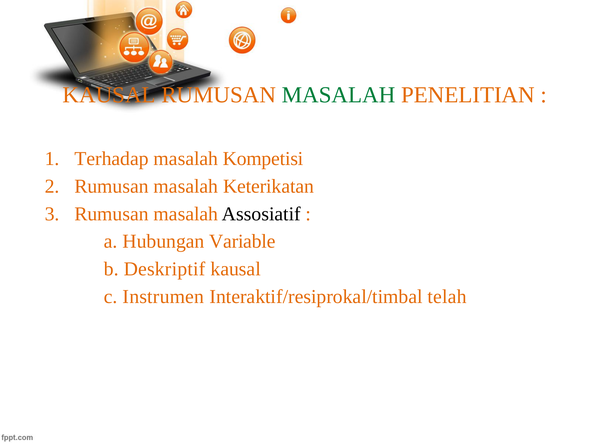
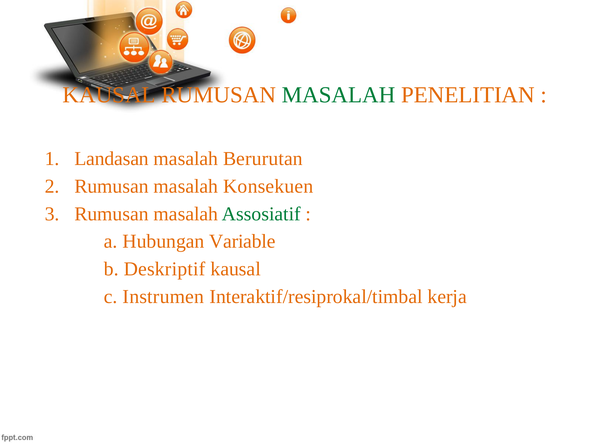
Terhadap: Terhadap -> Landasan (112, 159)
Kompetisi: Kompetisi -> Berurutan (263, 159)
Keterikatan: Keterikatan -> Konsekuen (268, 186)
Assosiatif colour: black -> green (261, 214)
telah: telah -> kerja (447, 297)
